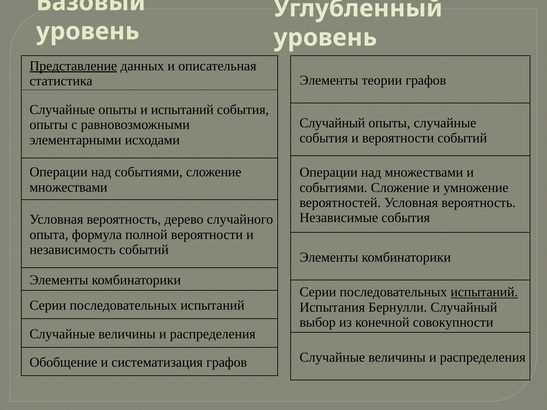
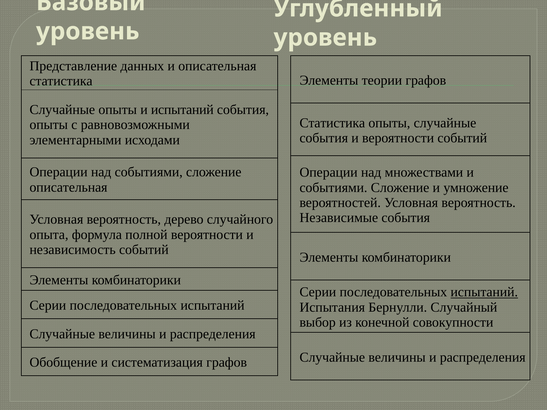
Представление underline: present -> none (73, 66)
Случайный: Случайный -> Статистика (332, 123)
множествами: множествами -> описательная (68, 187)
